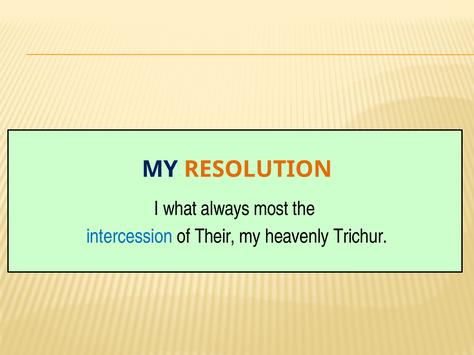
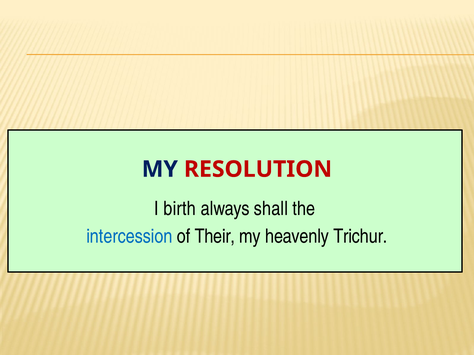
RESOLUTION colour: orange -> red (258, 169)
what: what -> birth (180, 209)
most: most -> shall (271, 209)
